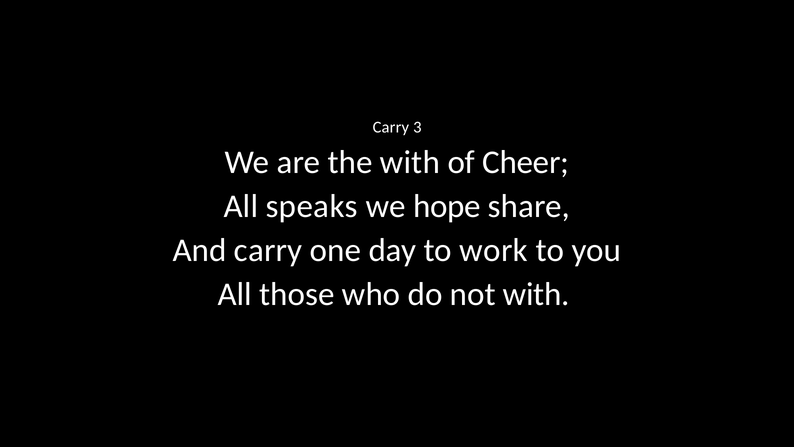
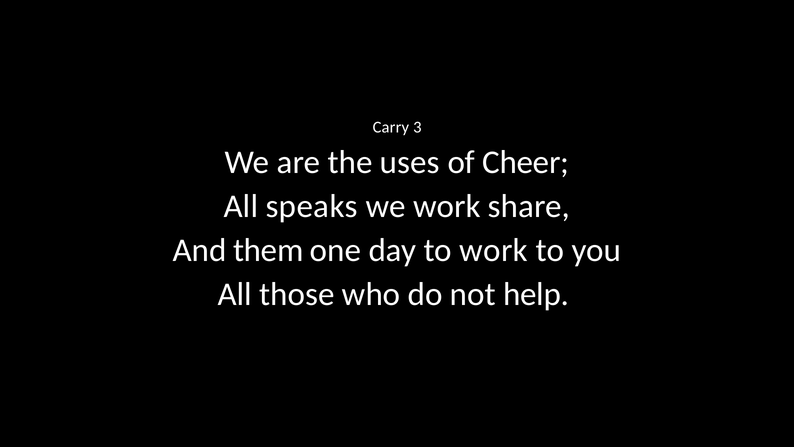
the with: with -> uses (410, 162)
we hope: hope -> work (447, 206)
And carry: carry -> them (268, 250)
not with: with -> help (536, 294)
